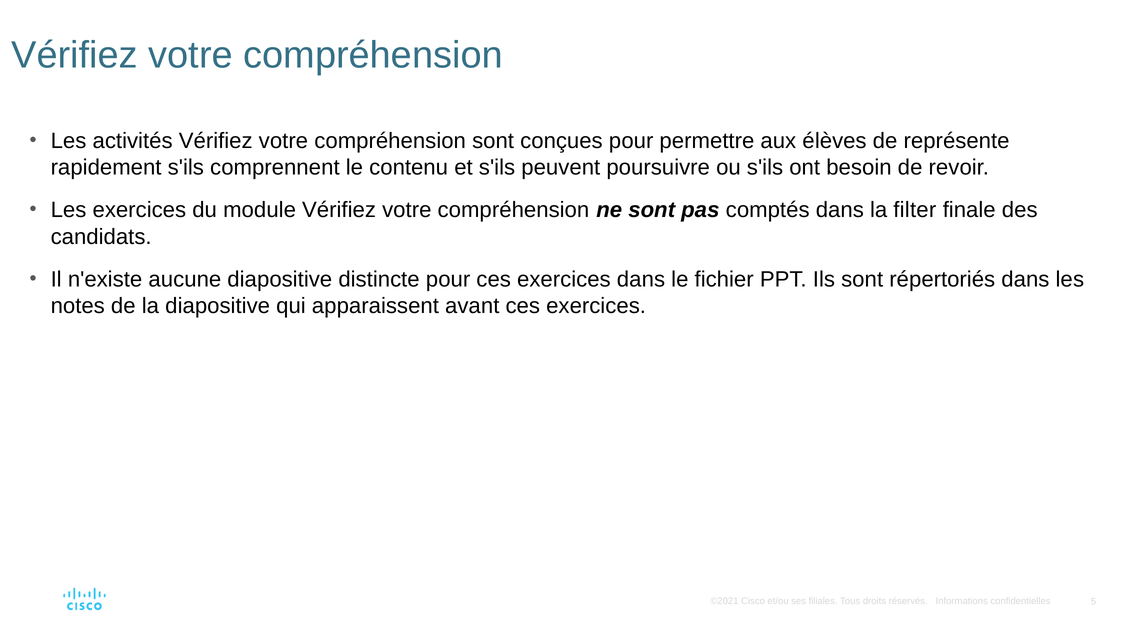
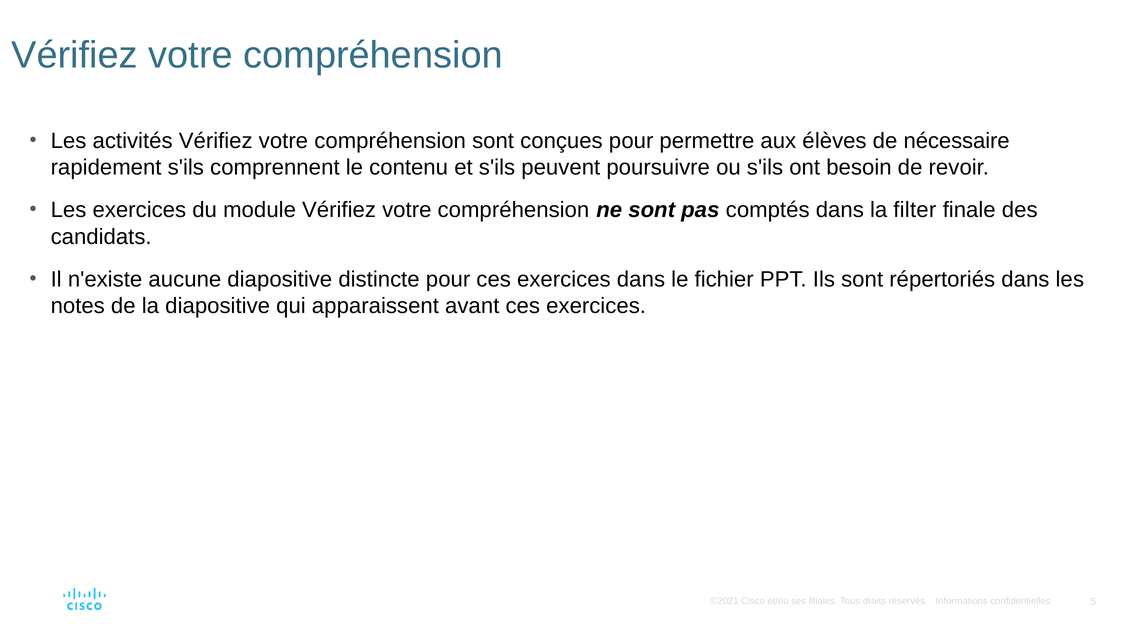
représente: représente -> nécessaire (957, 141)
